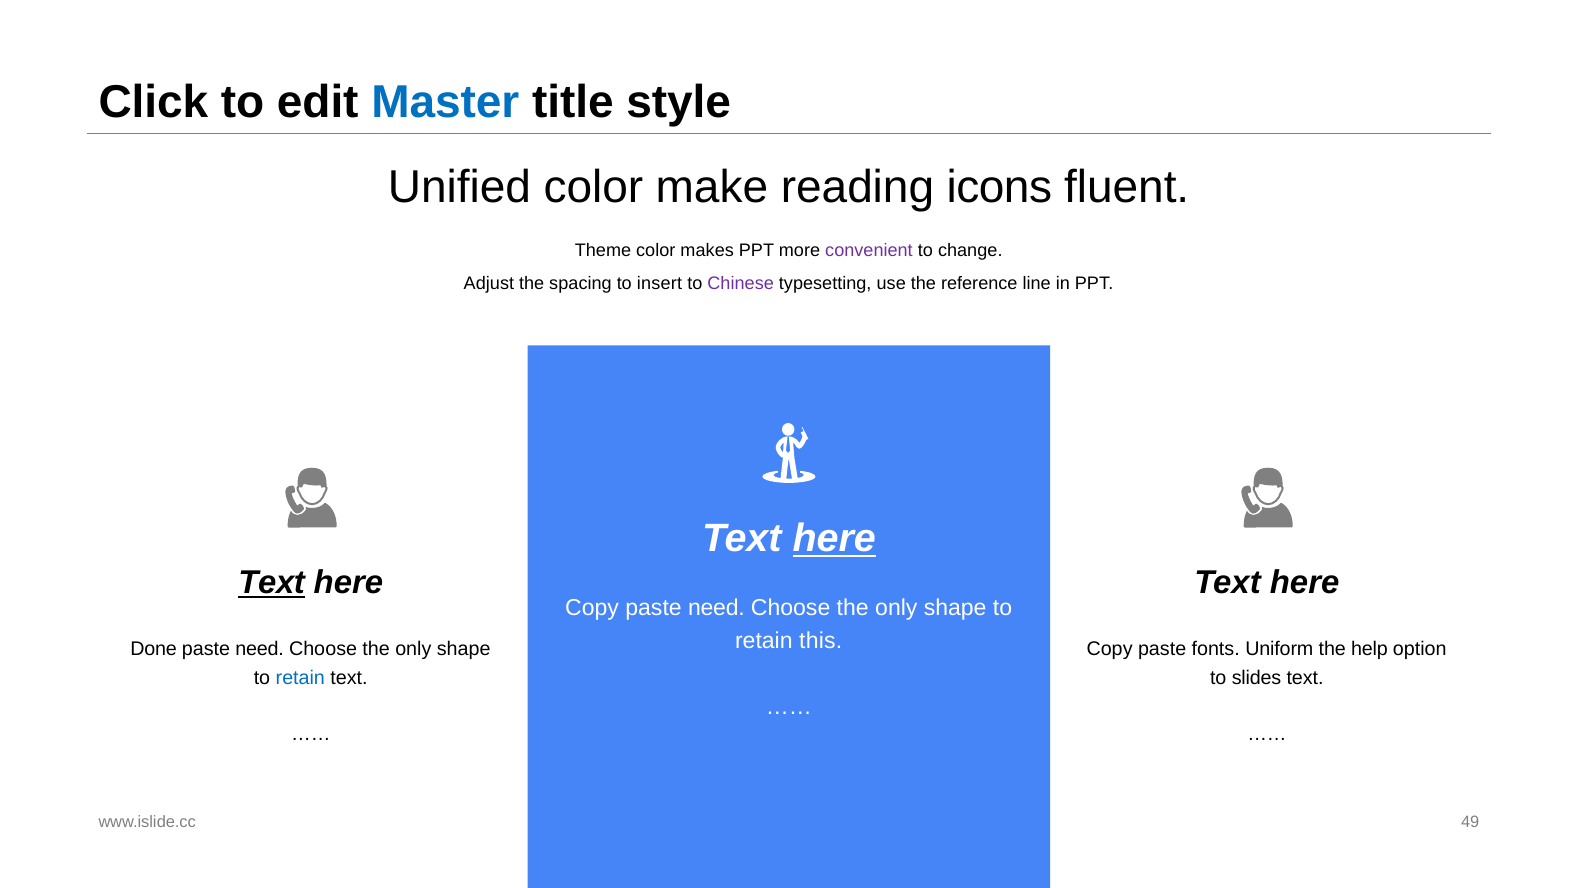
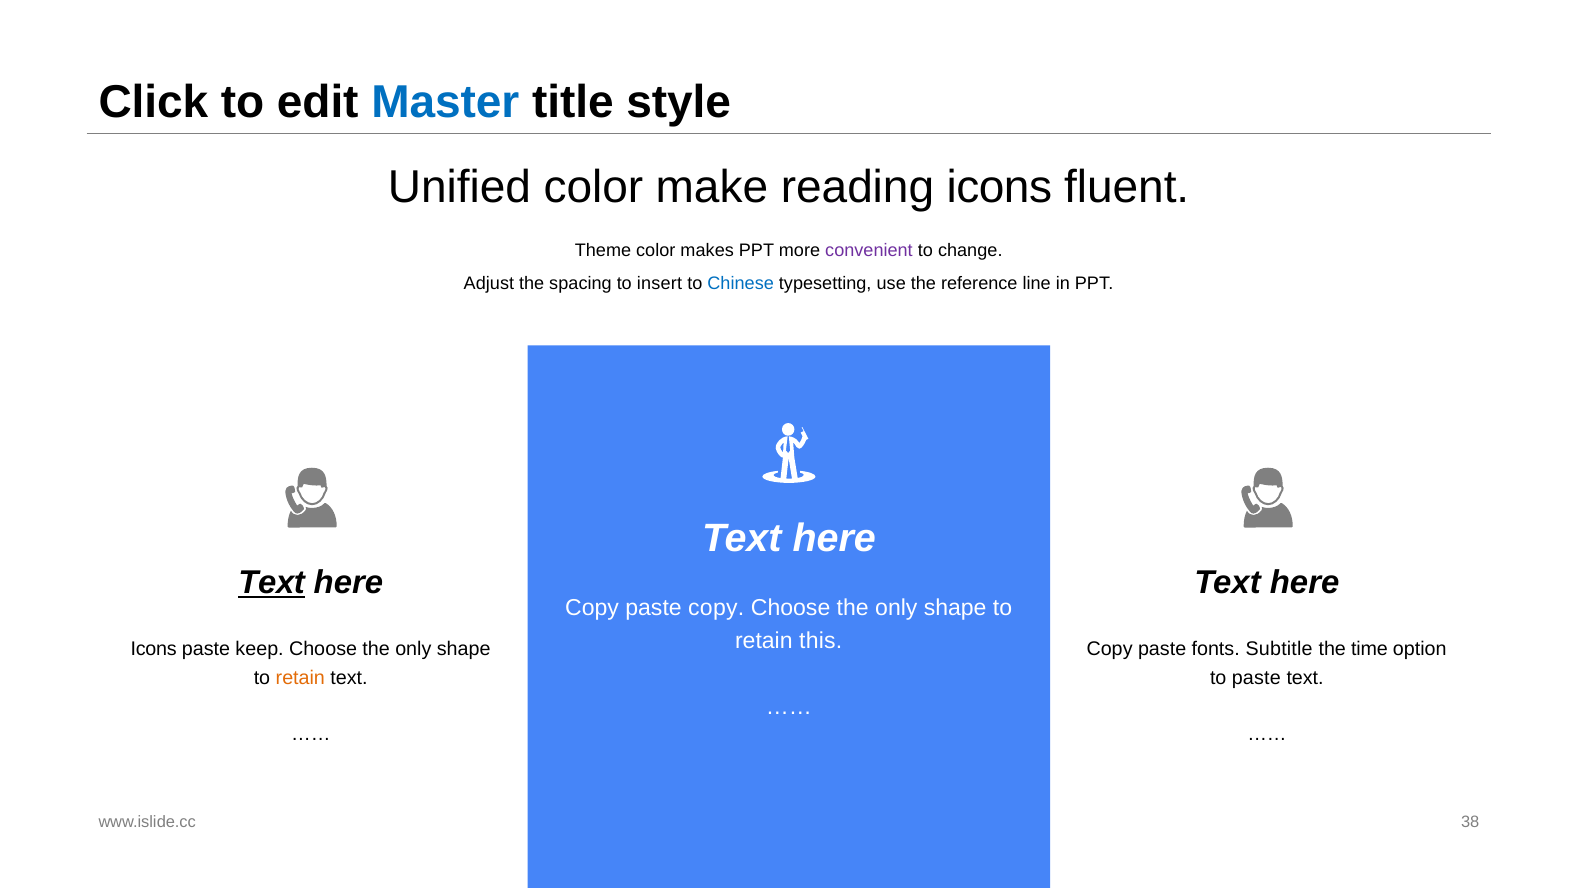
Chinese colour: purple -> blue (741, 283)
here underline: present -> none (834, 539)
Copy paste need: need -> copy (716, 607)
Done: Done -> Icons (154, 649)
need: need -> keep (260, 649)
Uniform: Uniform -> Subtitle (1279, 649)
help: help -> time (1370, 649)
retain colour: blue -> orange (300, 677)
to slides: slides -> paste (1256, 677)
49: 49 -> 38 (1470, 822)
